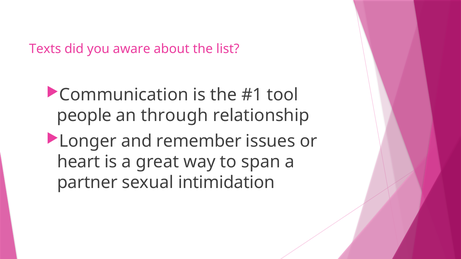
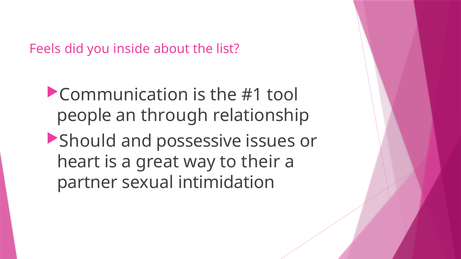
Texts: Texts -> Feels (45, 49)
aware: aware -> inside (132, 49)
Longer: Longer -> Should (88, 141)
remember: remember -> possessive (199, 141)
span: span -> their (261, 162)
